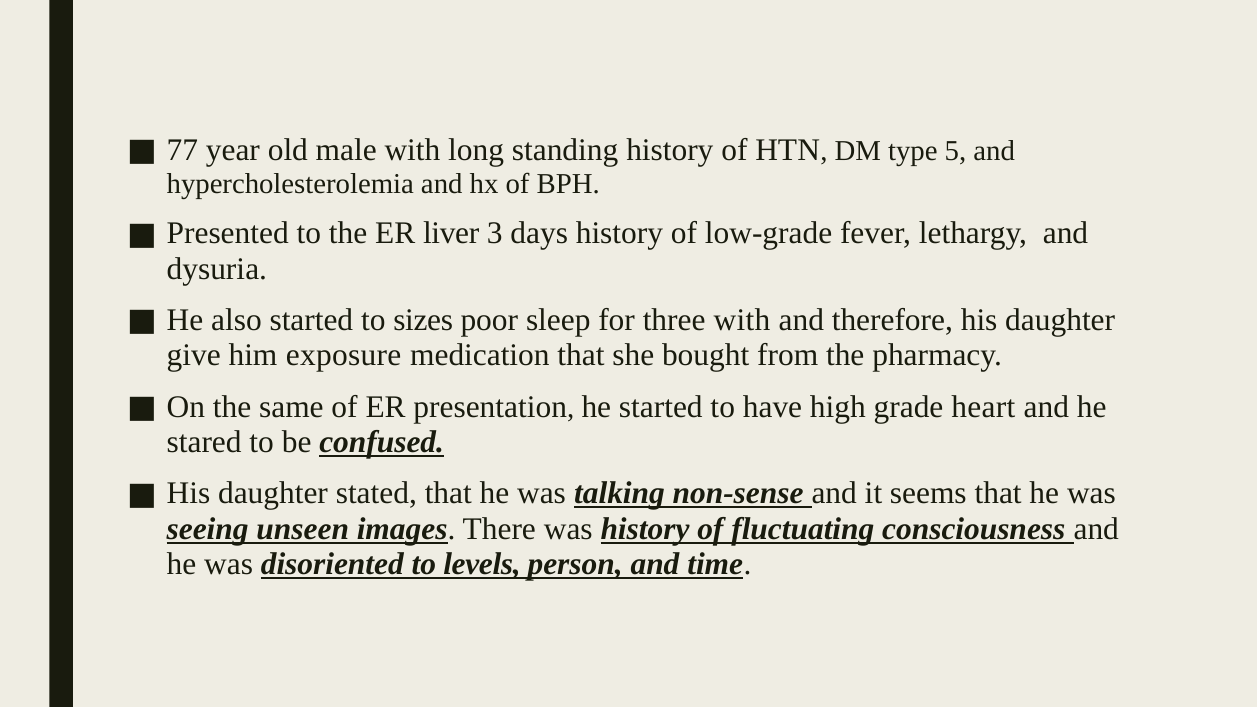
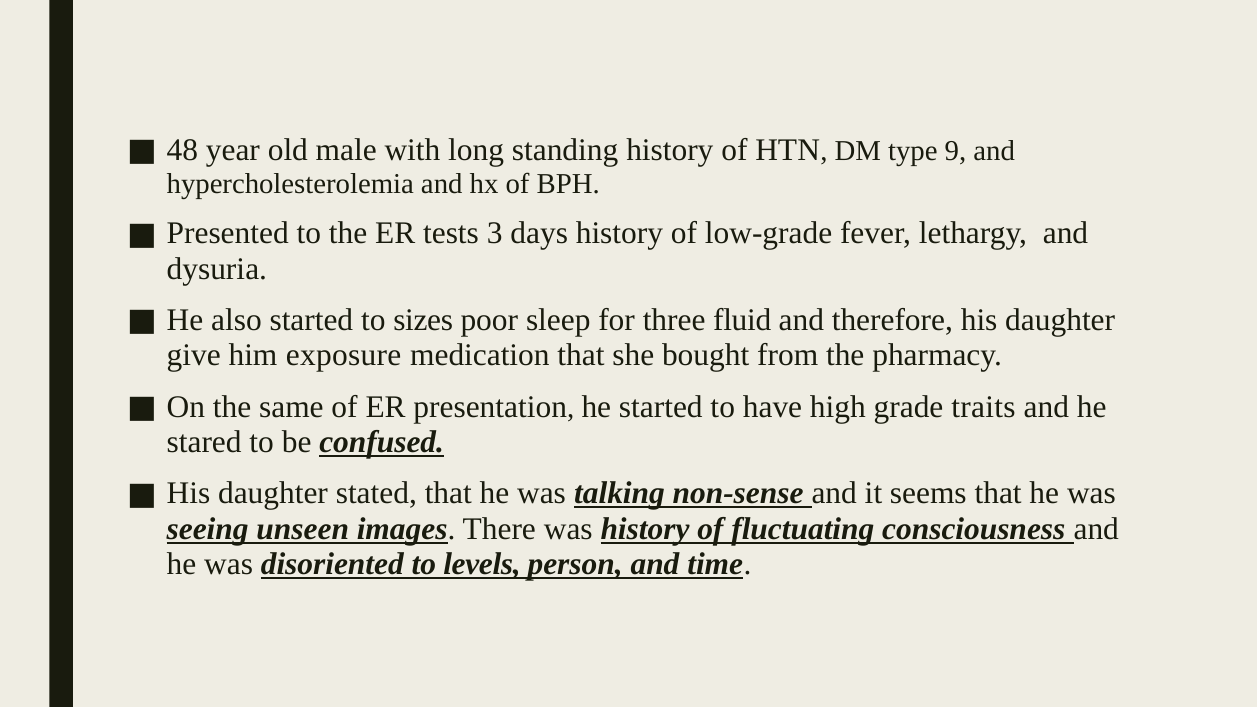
77: 77 -> 48 (182, 150)
5: 5 -> 9 (956, 151)
liver: liver -> tests (451, 234)
three with: with -> fluid (742, 320)
heart: heart -> traits (983, 407)
